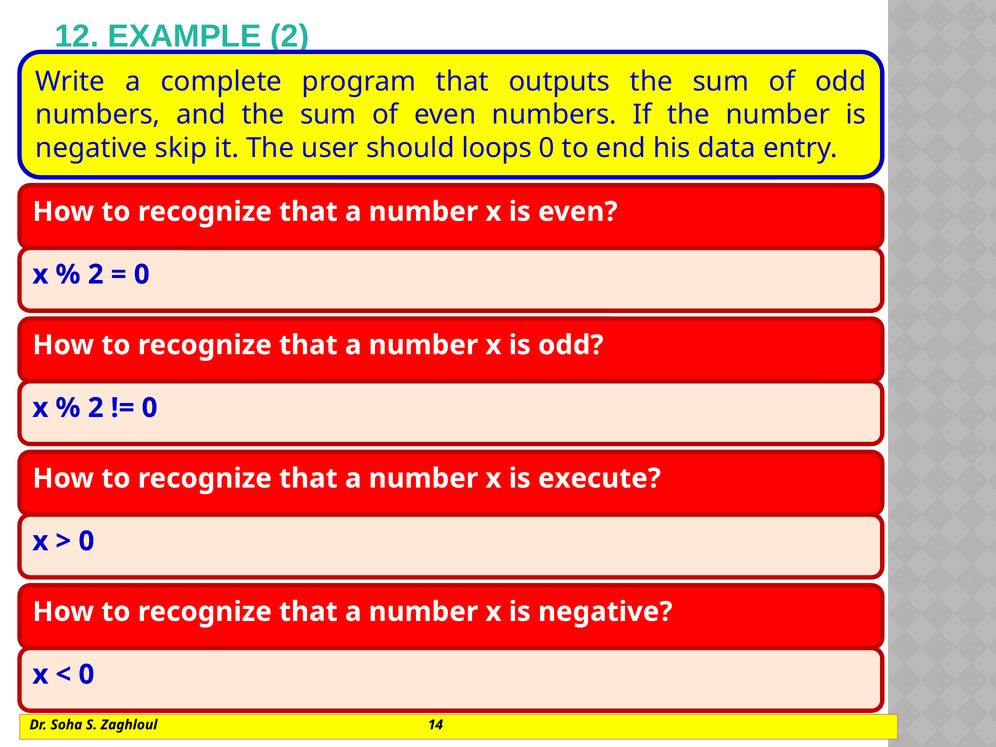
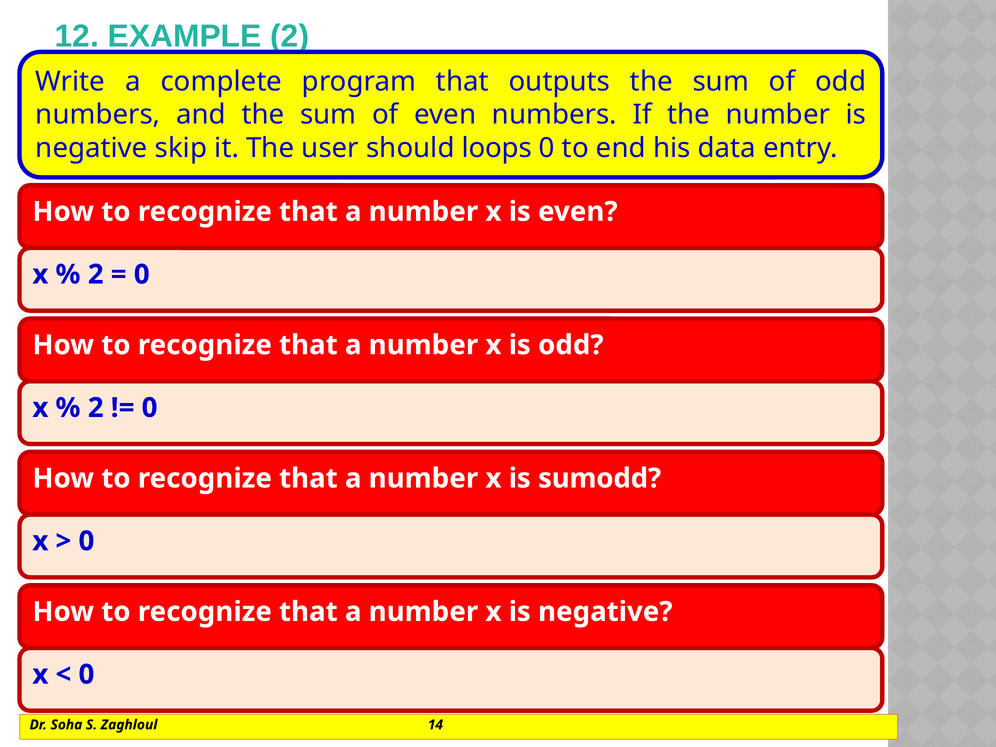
execute: execute -> sumodd (600, 478)
